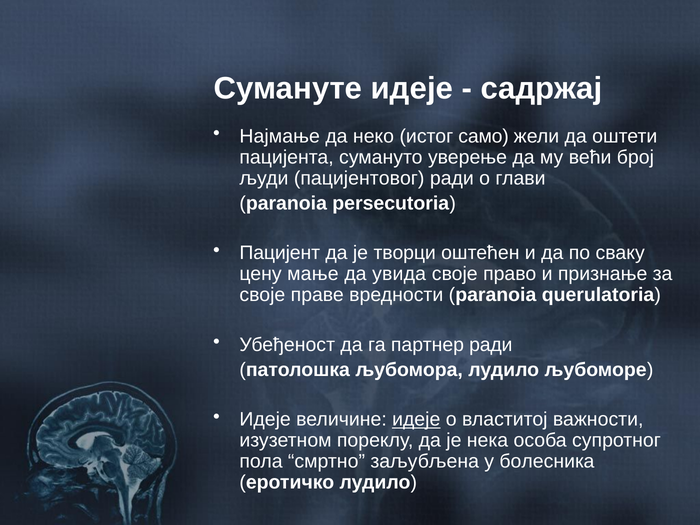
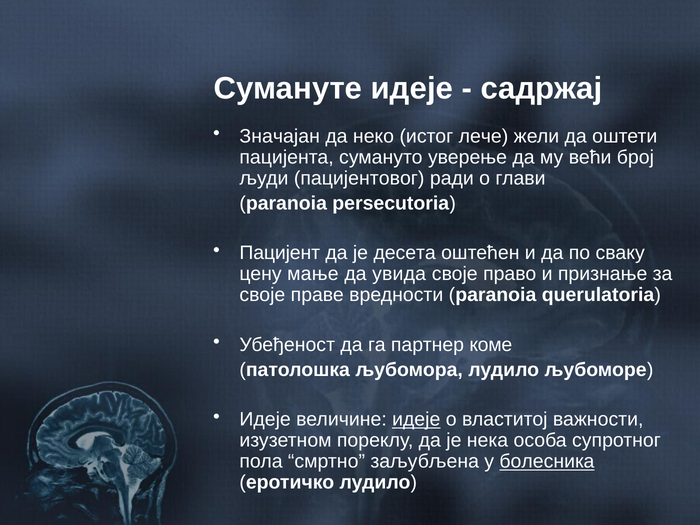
Најмање: Најмање -> Значајан (280, 136)
само: само -> лече (483, 136)
творци: творци -> десета (405, 253)
партнер ради: ради -> коме (491, 345)
болесника underline: none -> present (547, 461)
